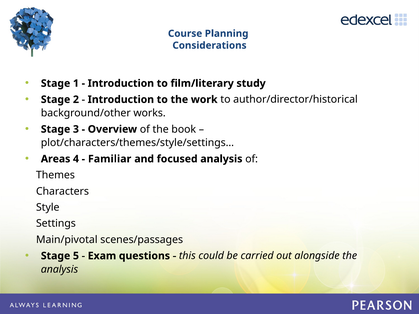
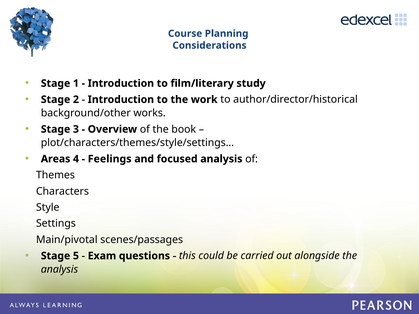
Familiar: Familiar -> Feelings (110, 159)
